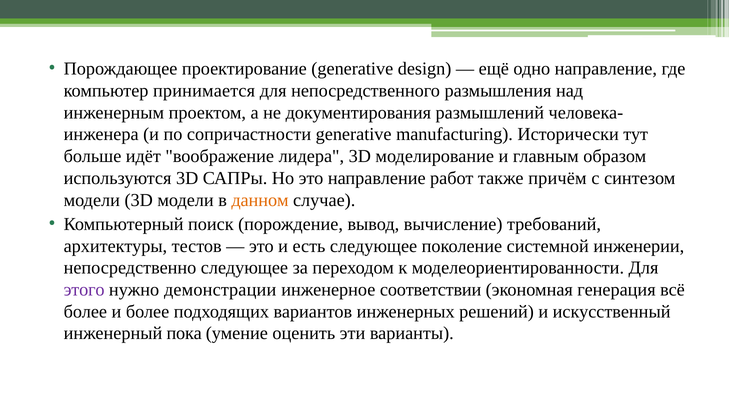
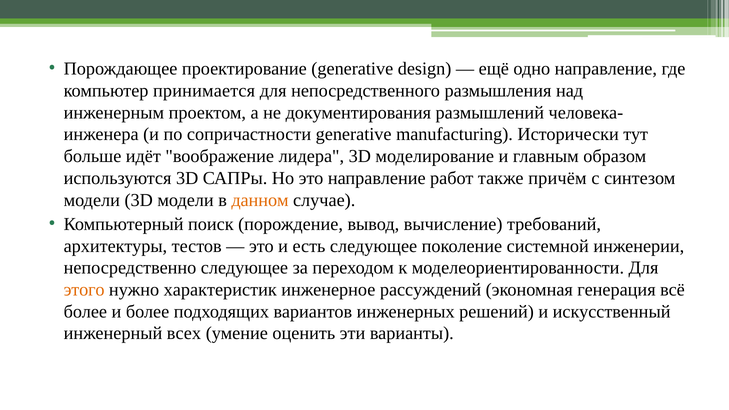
этого colour: purple -> orange (84, 290)
демонстрации: демонстрации -> характеристик (220, 290)
соответствии: соответствии -> рассуждений (431, 290)
пока: пока -> всех (184, 334)
